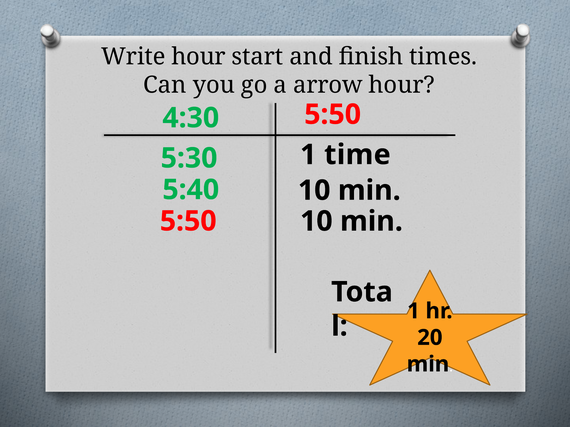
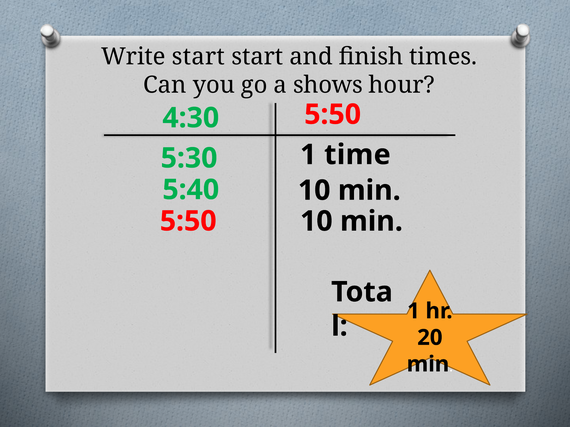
Write hour: hour -> start (198, 57)
arrow: arrow -> shows (328, 85)
